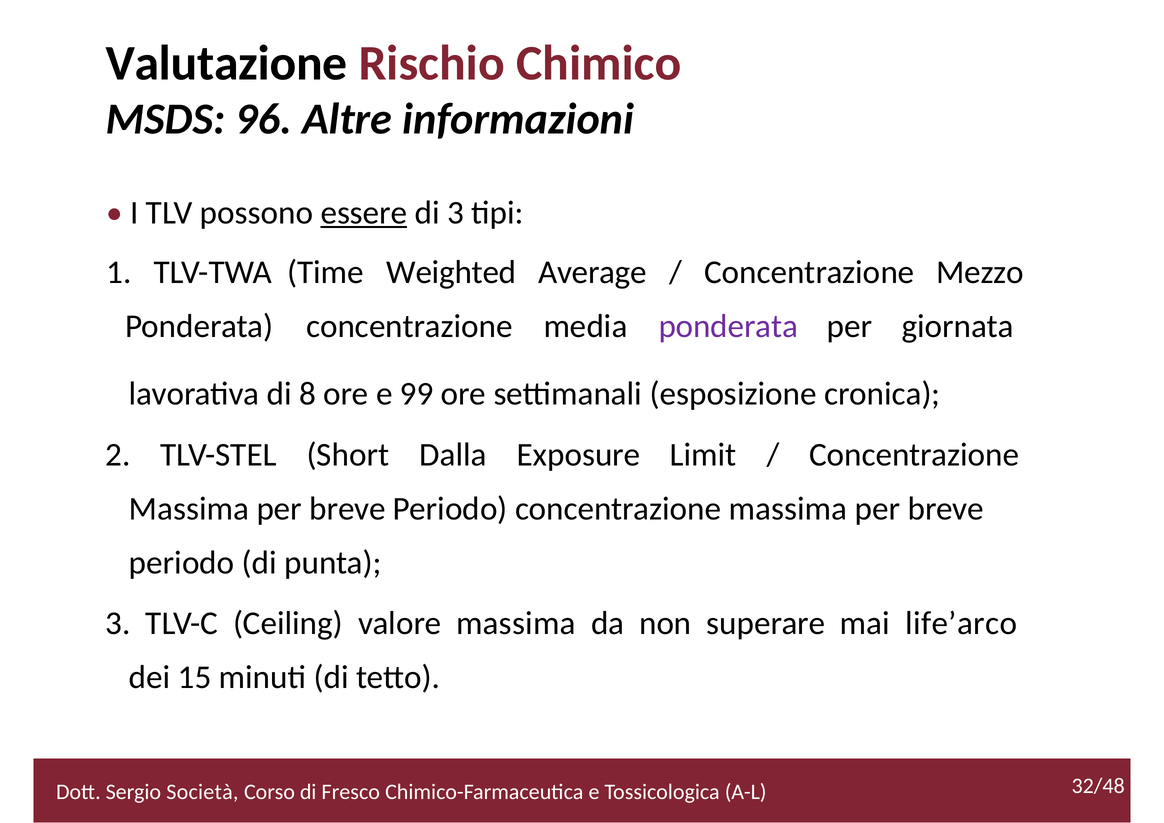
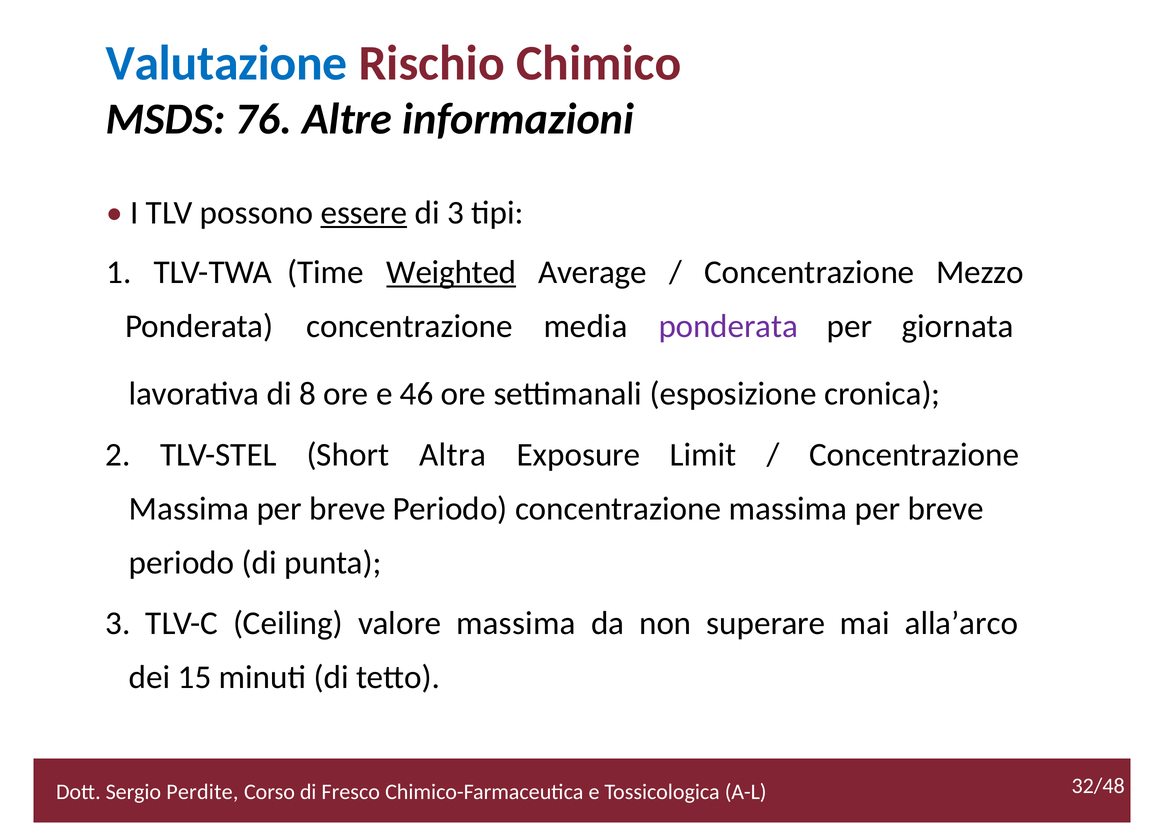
Valutazione colour: black -> blue (226, 63)
96: 96 -> 76 (264, 119)
Weighted underline: none -> present (451, 272)
99: 99 -> 46 (417, 394)
Dalla: Dalla -> Altra (453, 455)
life’arco: life’arco -> alla’arco (961, 623)
Società: Società -> Perdite (202, 792)
